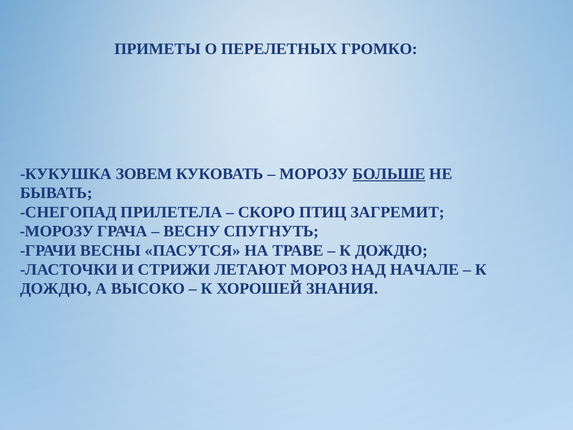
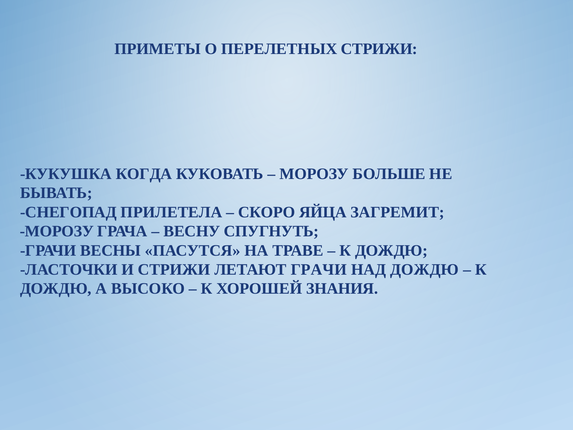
ПЕРЕЛЕТНЫХ ГРОМКО: ГРОМКО -> СТРИЖИ (379, 49)
ЗОВЕМ: ЗОВЕМ -> КОГДА (144, 174)
БОЛЬШЕ underline: present -> none (389, 174)
ПТИЦ: ПТИЦ -> ЯЙЦА (323, 212)
ЛЕТАЮТ МОРОЗ: МОРОЗ -> ГРАЧИ (319, 269)
НАД НАЧАЛЕ: НАЧАЛЕ -> ДОЖДЮ (424, 269)
